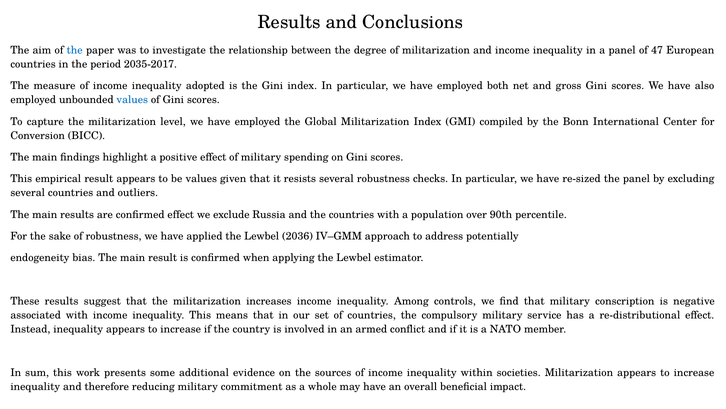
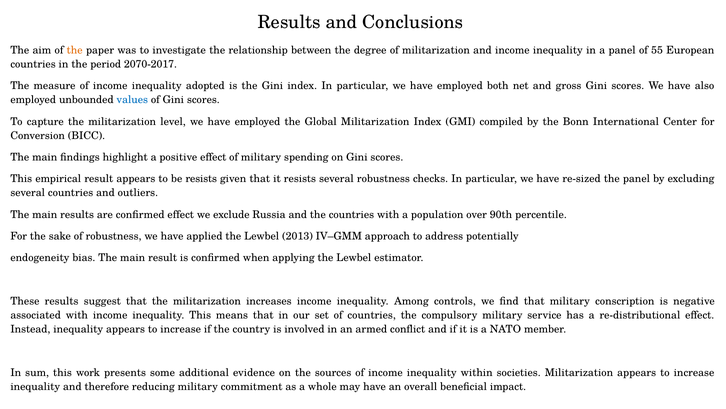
the colour: blue -> orange (75, 50)
47: 47 -> 55 (657, 50)
2035-2017: 2035-2017 -> 2070-2017 (150, 64)
be values: values -> resists (201, 179)
2036: 2036 -> 2013 (298, 236)
